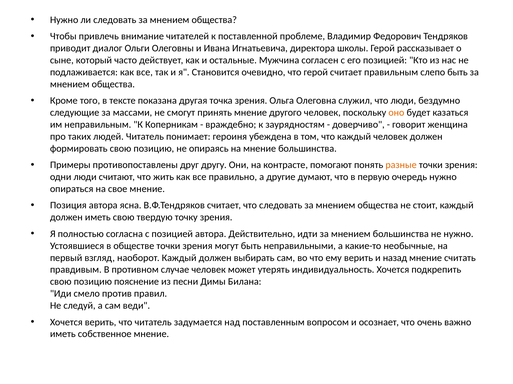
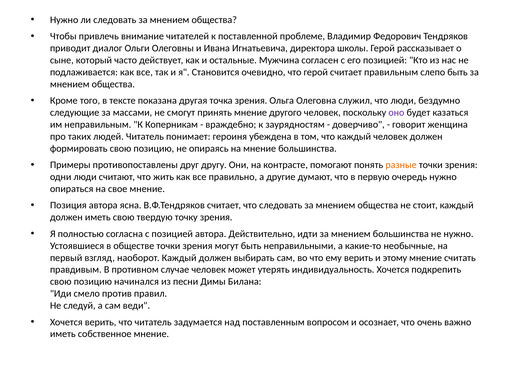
оно colour: orange -> purple (396, 113)
назад: назад -> этому (395, 258)
пояснение: пояснение -> начинался (136, 282)
